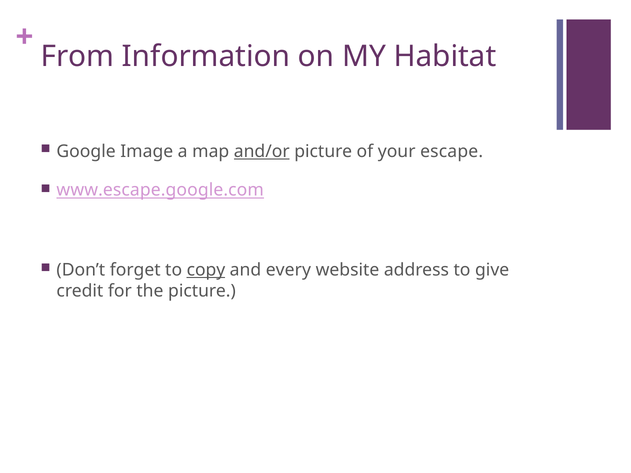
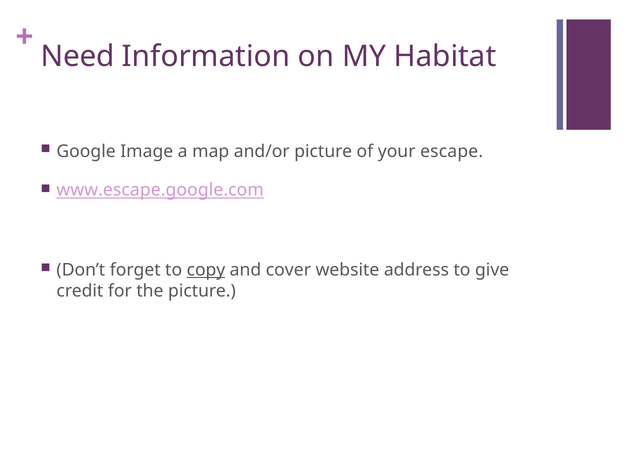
From: From -> Need (78, 57)
and/or underline: present -> none (262, 152)
every: every -> cover (288, 270)
